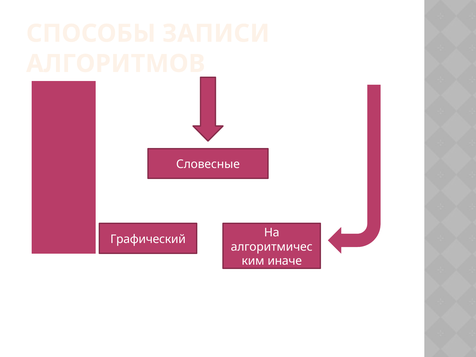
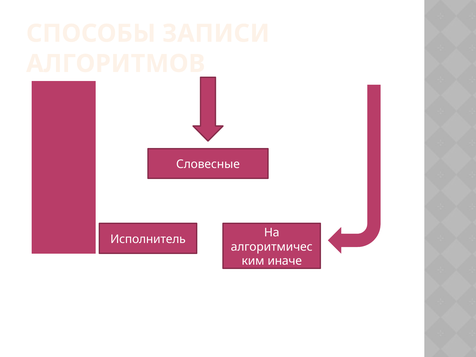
Графический: Графический -> Исполнитель (148, 239)
